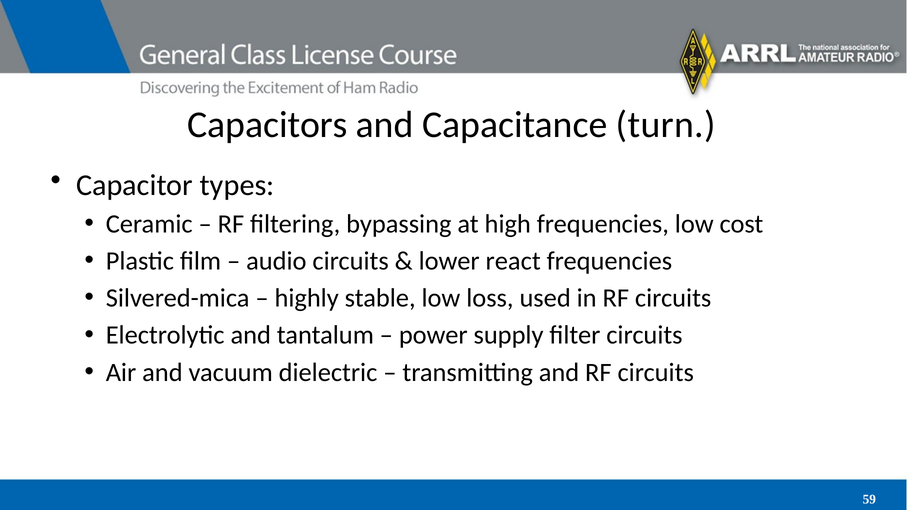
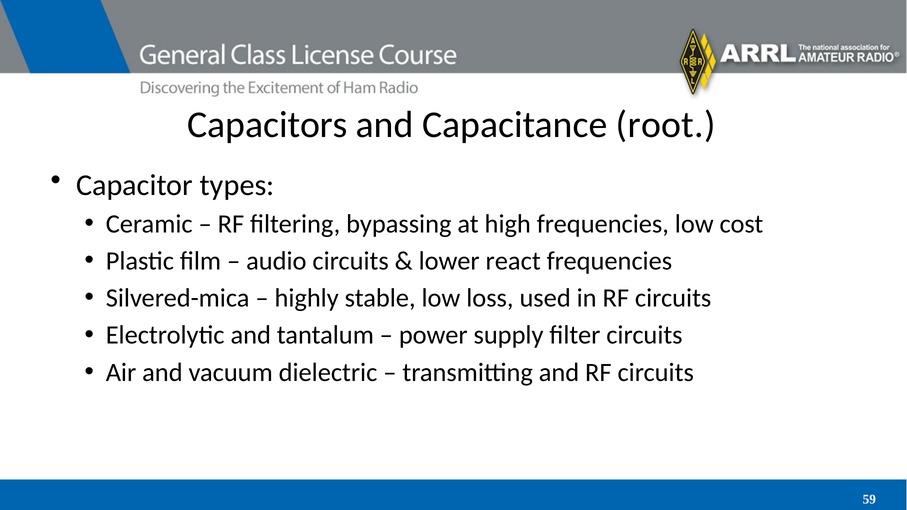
turn: turn -> root (666, 125)
